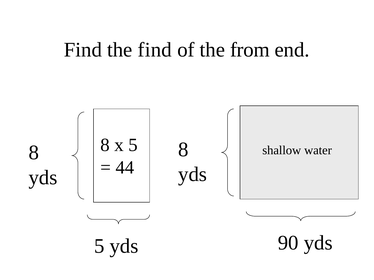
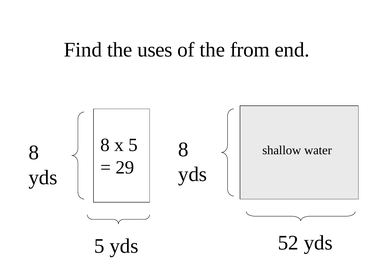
the find: find -> uses (155, 50)
44: 44 -> 29 (125, 168)
90: 90 -> 52 (288, 243)
